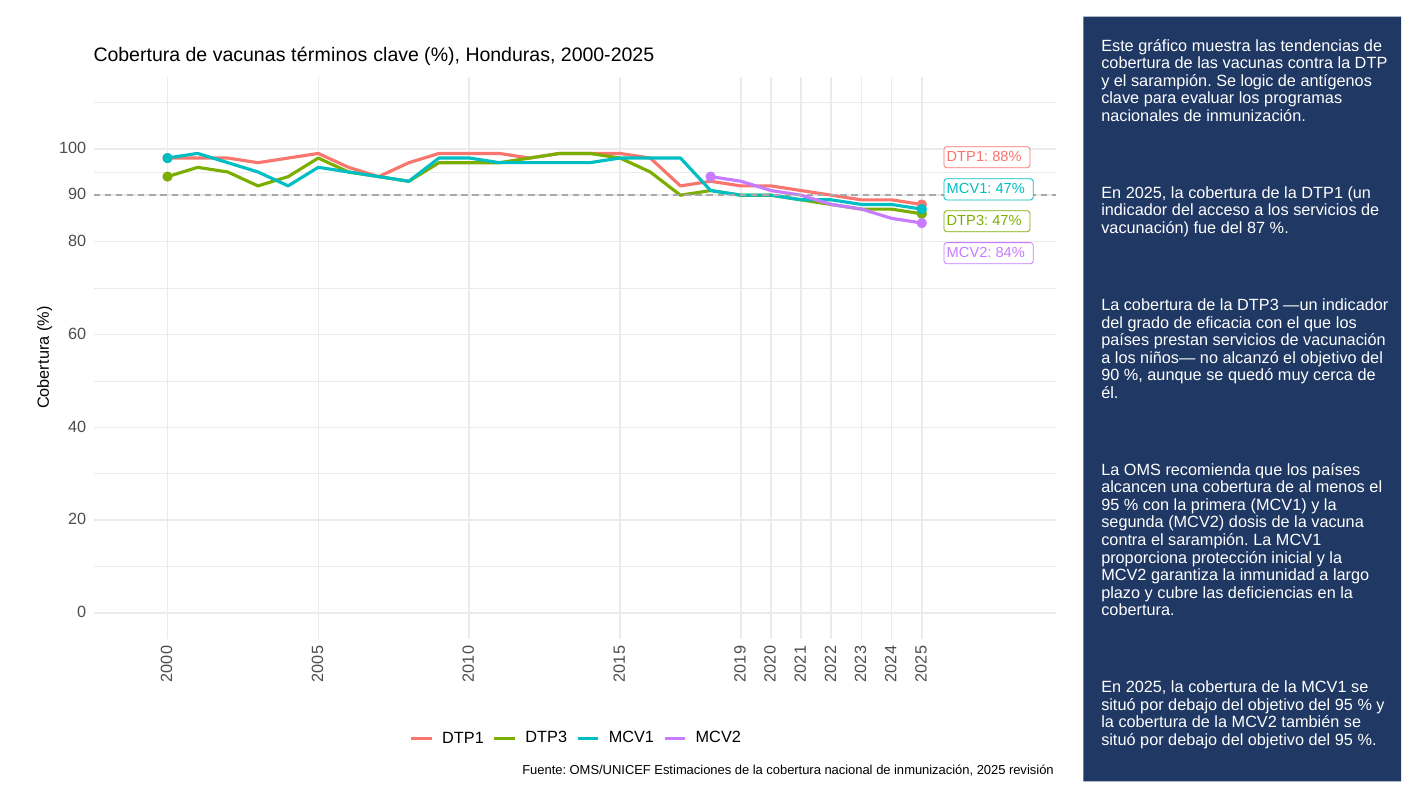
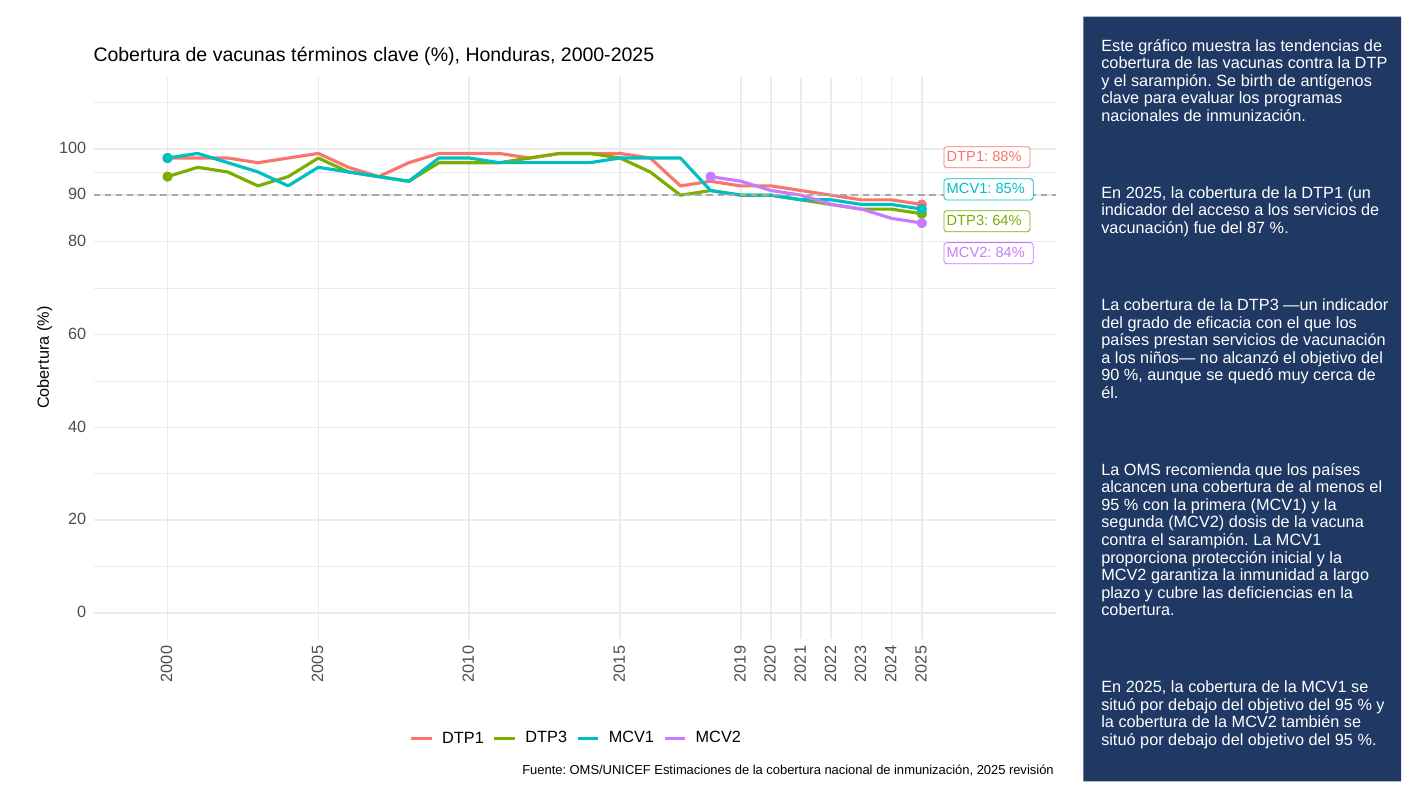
logic: logic -> birth (1257, 81)
MCV1 47%: 47% -> 85% (1010, 189)
DTP3 47%: 47% -> 64% (1007, 221)
